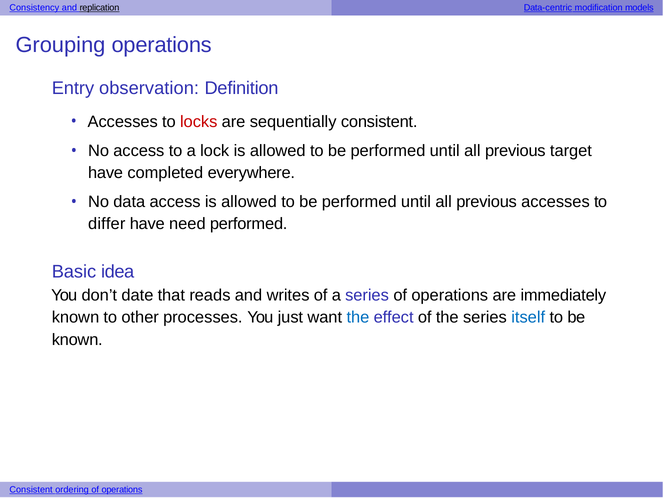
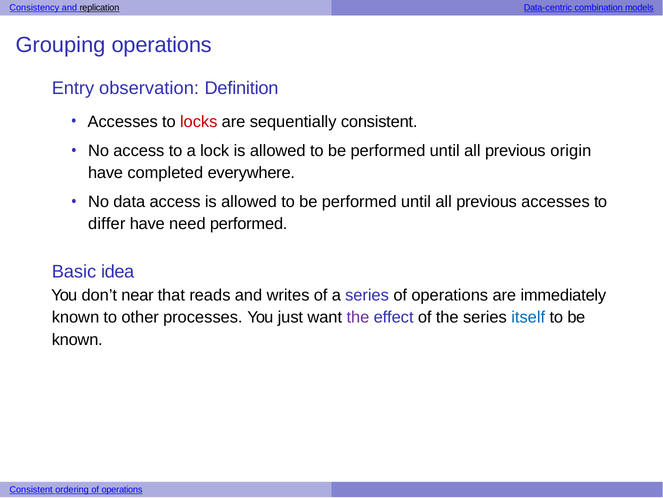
modification: modification -> combination (599, 8)
target: target -> origin (571, 151)
date: date -> near (138, 295)
the colour: blue -> purple (358, 317)
